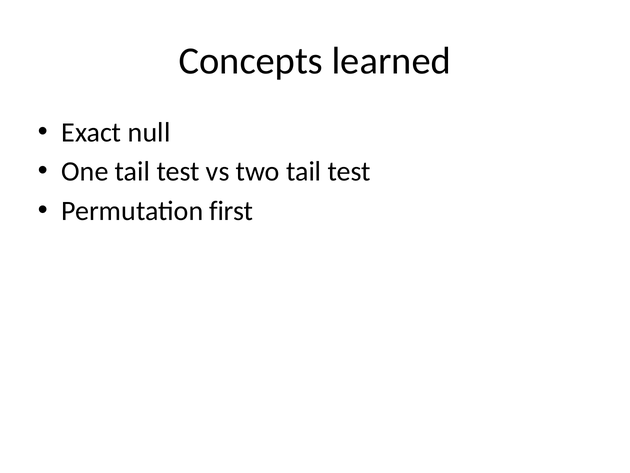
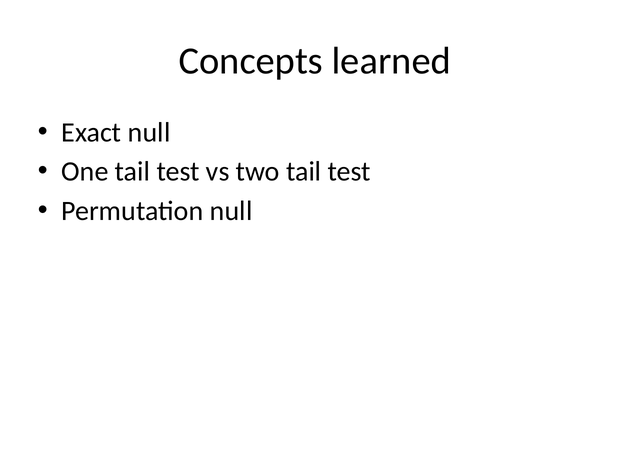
Permutation first: first -> null (231, 211)
